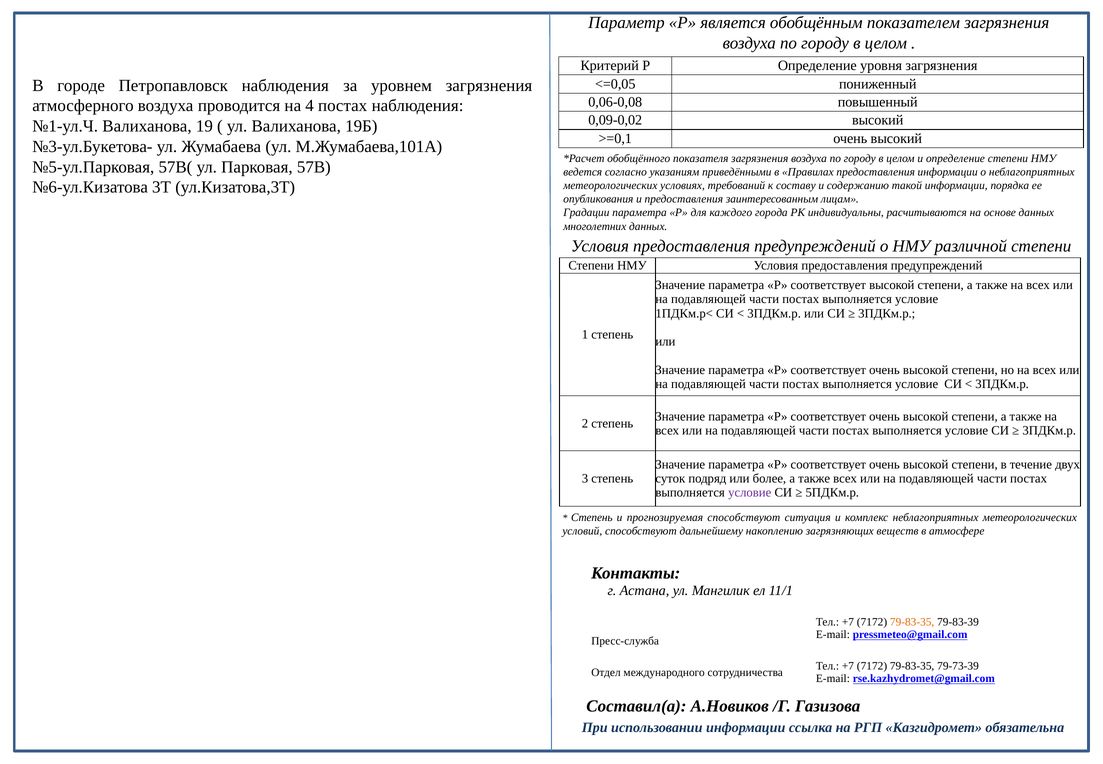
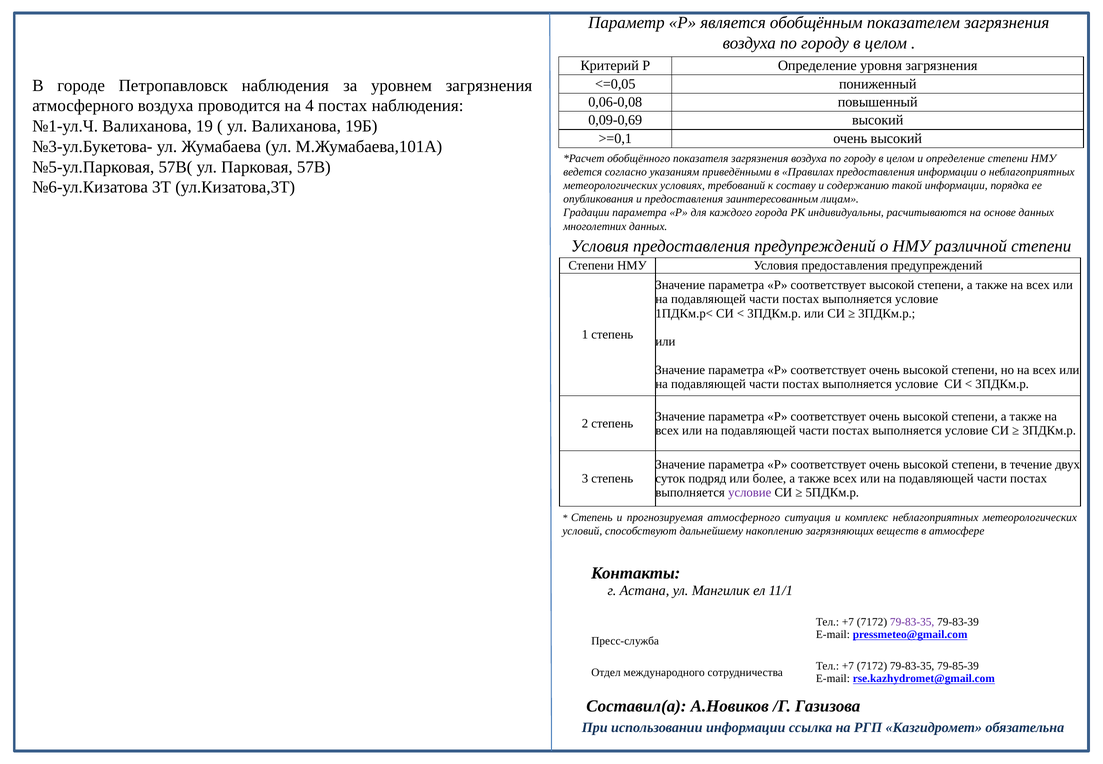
0,09-0,02: 0,09-0,02 -> 0,09-0,69 (615, 120)
прогнозируемая способствуют: способствуют -> атмосферного (744, 517)
79-83-35 colour: orange -> purple (912, 622)
79-73-39: 79-73-39 -> 79-85-39 (958, 666)
